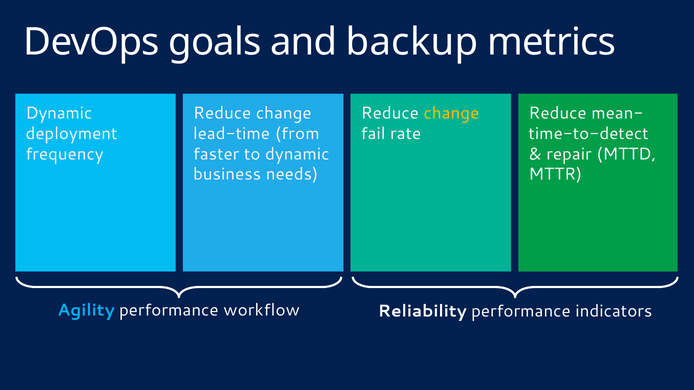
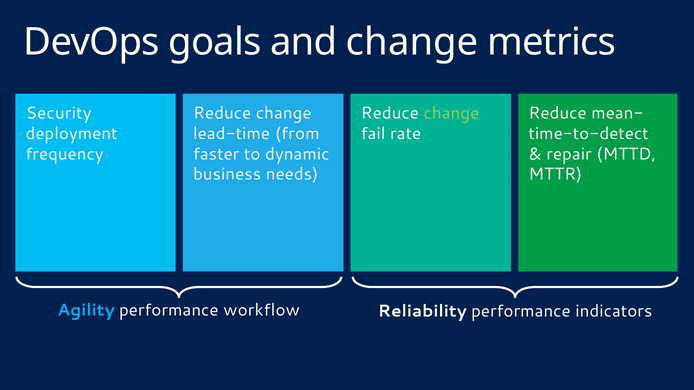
and backup: backup -> change (412, 42)
Dynamic: Dynamic -> Security (59, 113)
change colour: yellow -> light green (451, 113)
